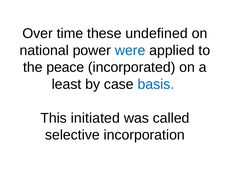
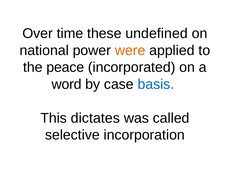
were colour: blue -> orange (130, 50)
least: least -> word (67, 84)
initiated: initiated -> dictates (95, 118)
